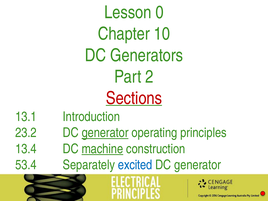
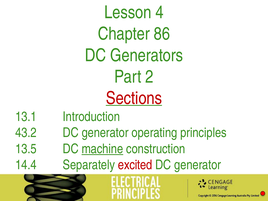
0: 0 -> 4 (160, 12)
10: 10 -> 86 (162, 34)
23.2: 23.2 -> 43.2 (26, 133)
generator underline: present -> none (105, 133)
13.4: 13.4 -> 13.5 (26, 149)
53.4: 53.4 -> 14.4 (26, 165)
excited colour: blue -> red (135, 165)
